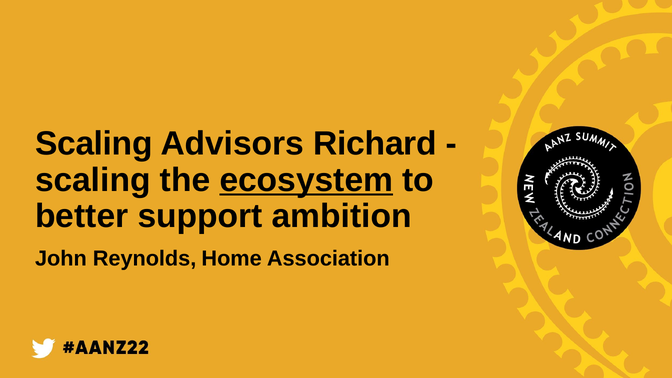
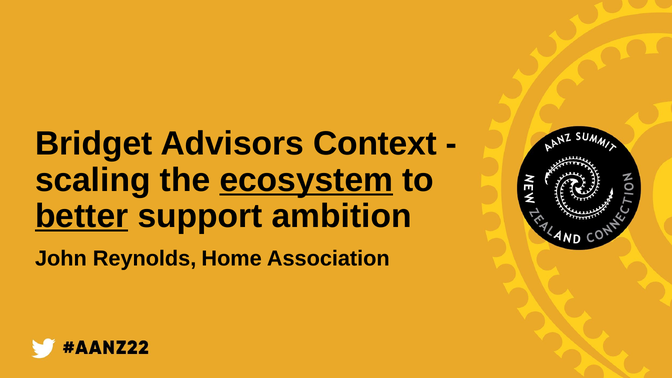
Scaling: Scaling -> Bridget (94, 144)
Richard: Richard -> Context (375, 144)
better underline: none -> present (82, 216)
